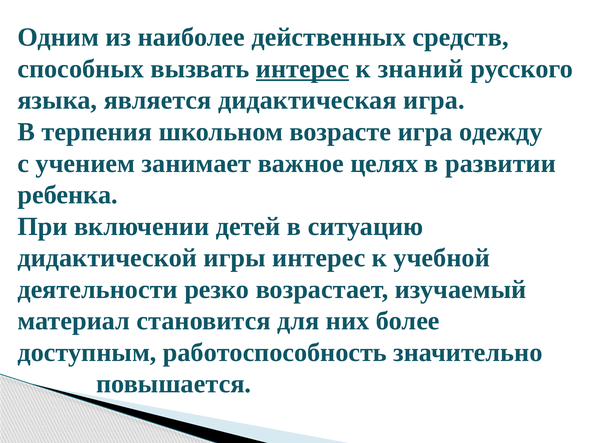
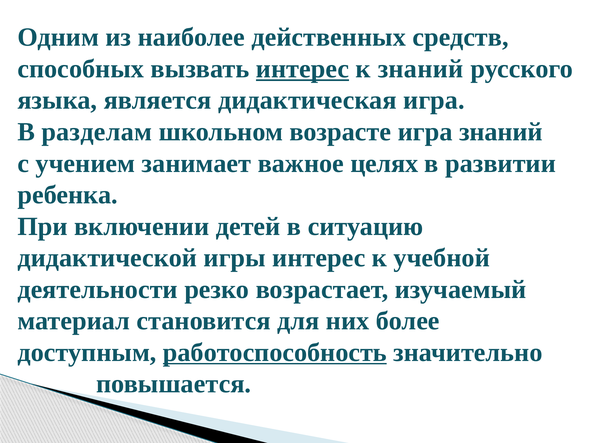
терпения: терпения -> разделам (97, 132)
игра одежду: одежду -> знаний (501, 132)
работоспособность underline: none -> present (275, 353)
